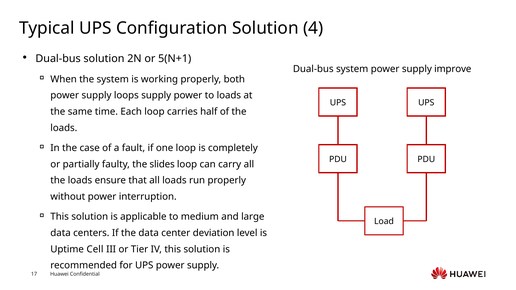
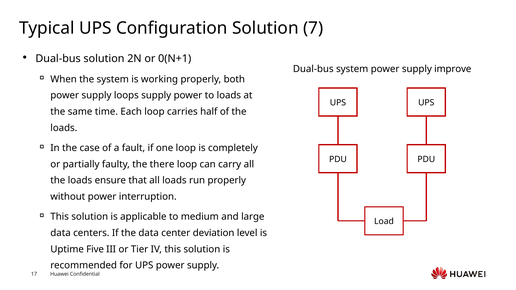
4: 4 -> 7 (313, 28)
5(N+1: 5(N+1 -> 0(N+1 (175, 59)
slides: slides -> there (162, 164)
Cell: Cell -> Five (95, 249)
